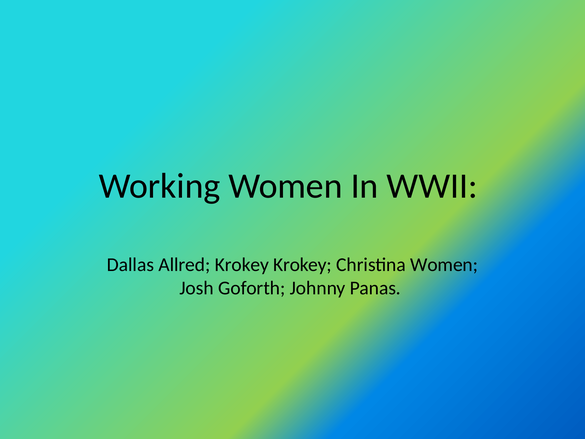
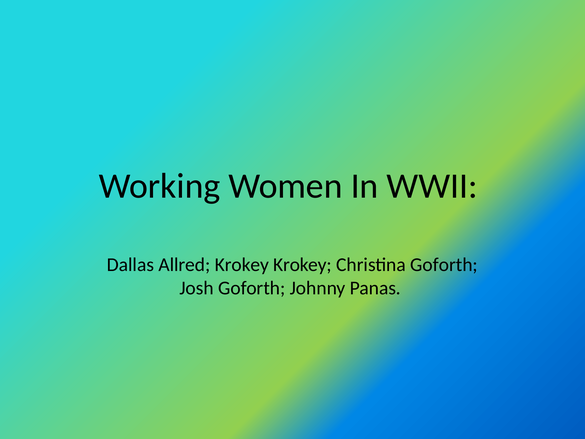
Christina Women: Women -> Goforth (444, 265)
